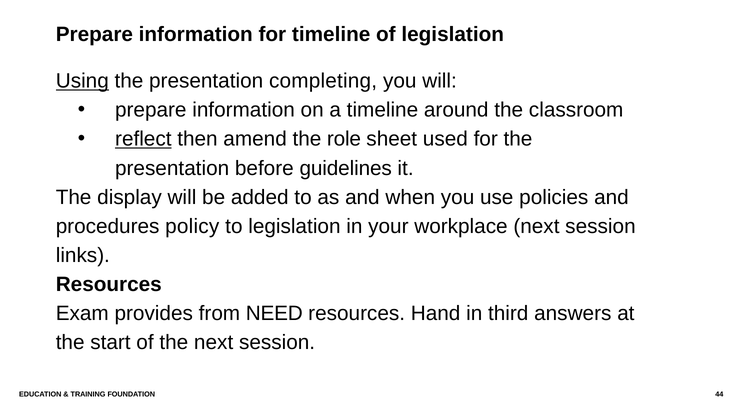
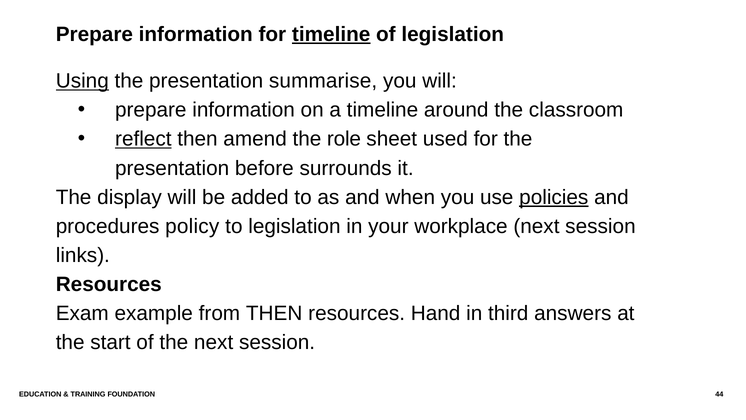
timeline underline: none -> present (331, 34)
completing: completing -> summarise (323, 81)
guidelines: guidelines -> surrounds (346, 168)
policies underline: none -> present (554, 197)
provides: provides -> example (154, 313)
from NEED: NEED -> THEN (274, 313)
